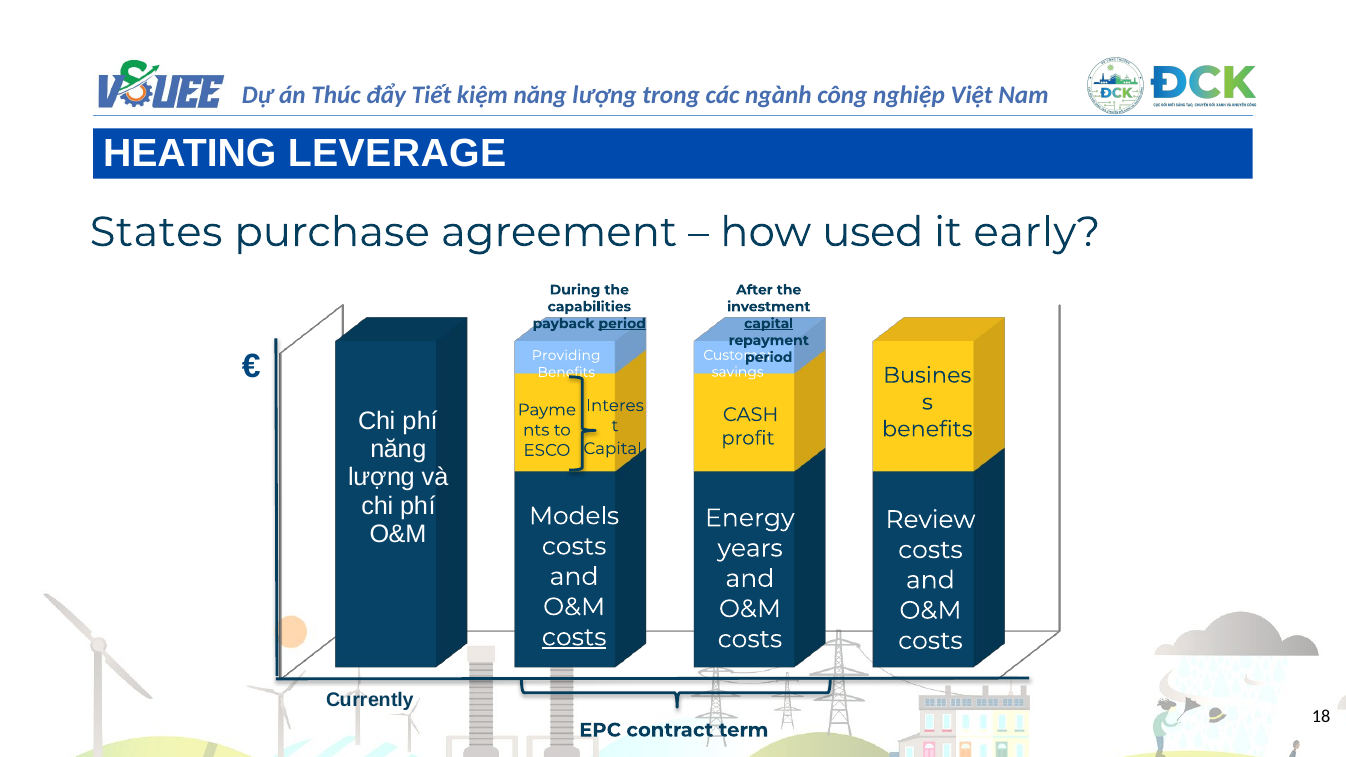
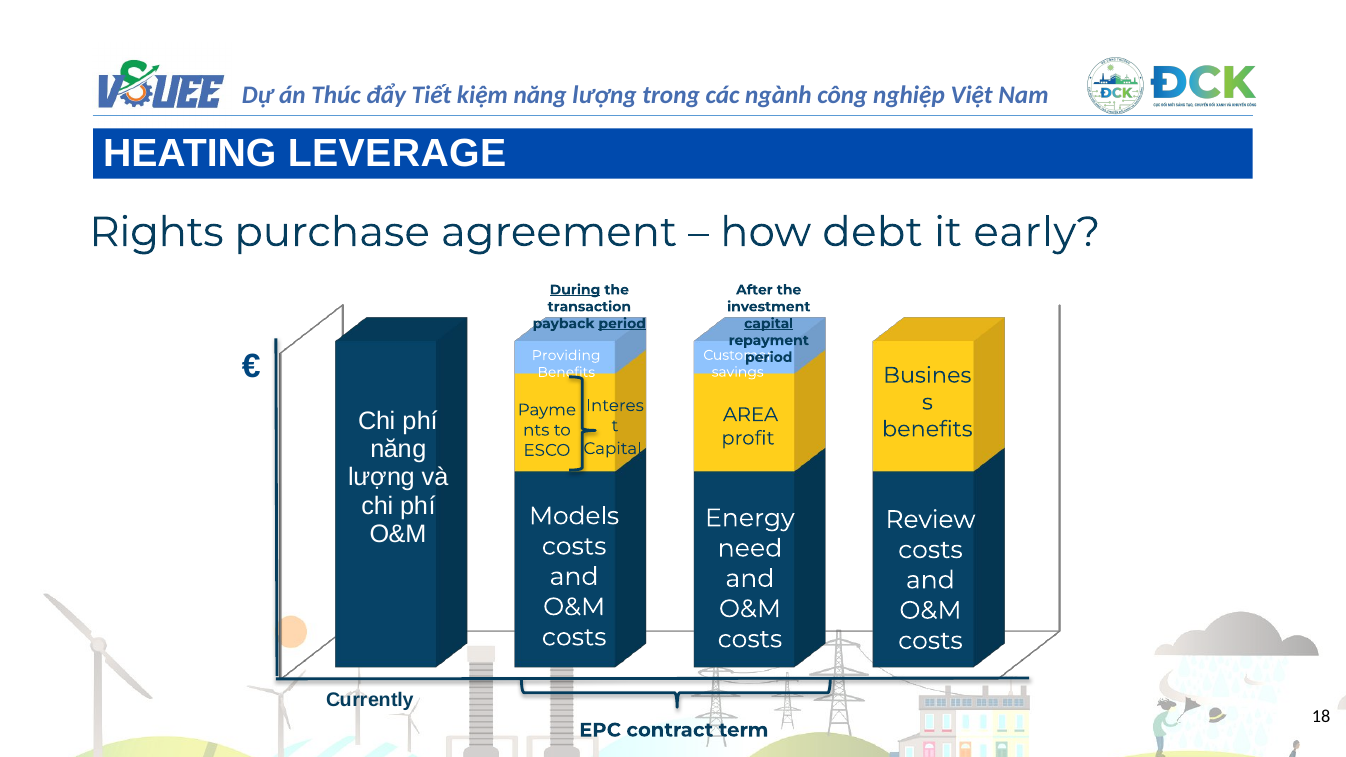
States: States -> Rights (157, 232)
used: used -> debt (873, 232)
During underline: none -> present (575, 290)
capabilities: capabilities -> transaction (589, 307)
CASH: CASH -> AREA (751, 415)
years: years -> need (750, 548)
costs underline: present -> none (574, 637)
